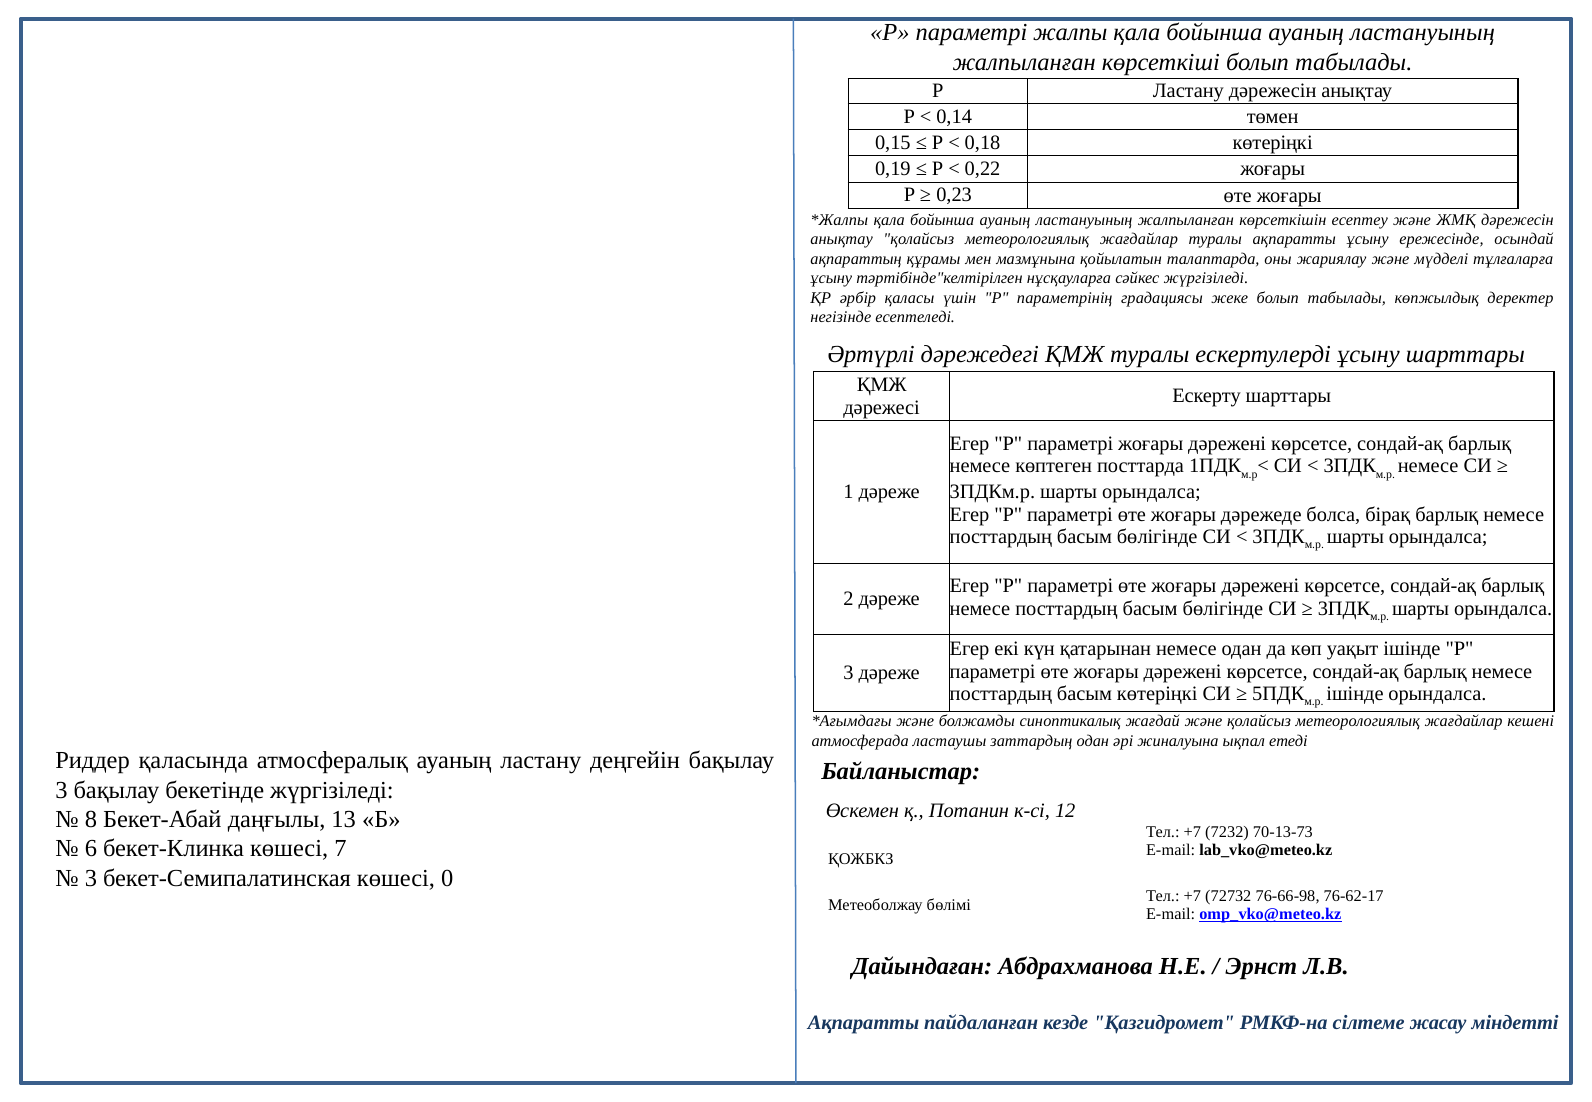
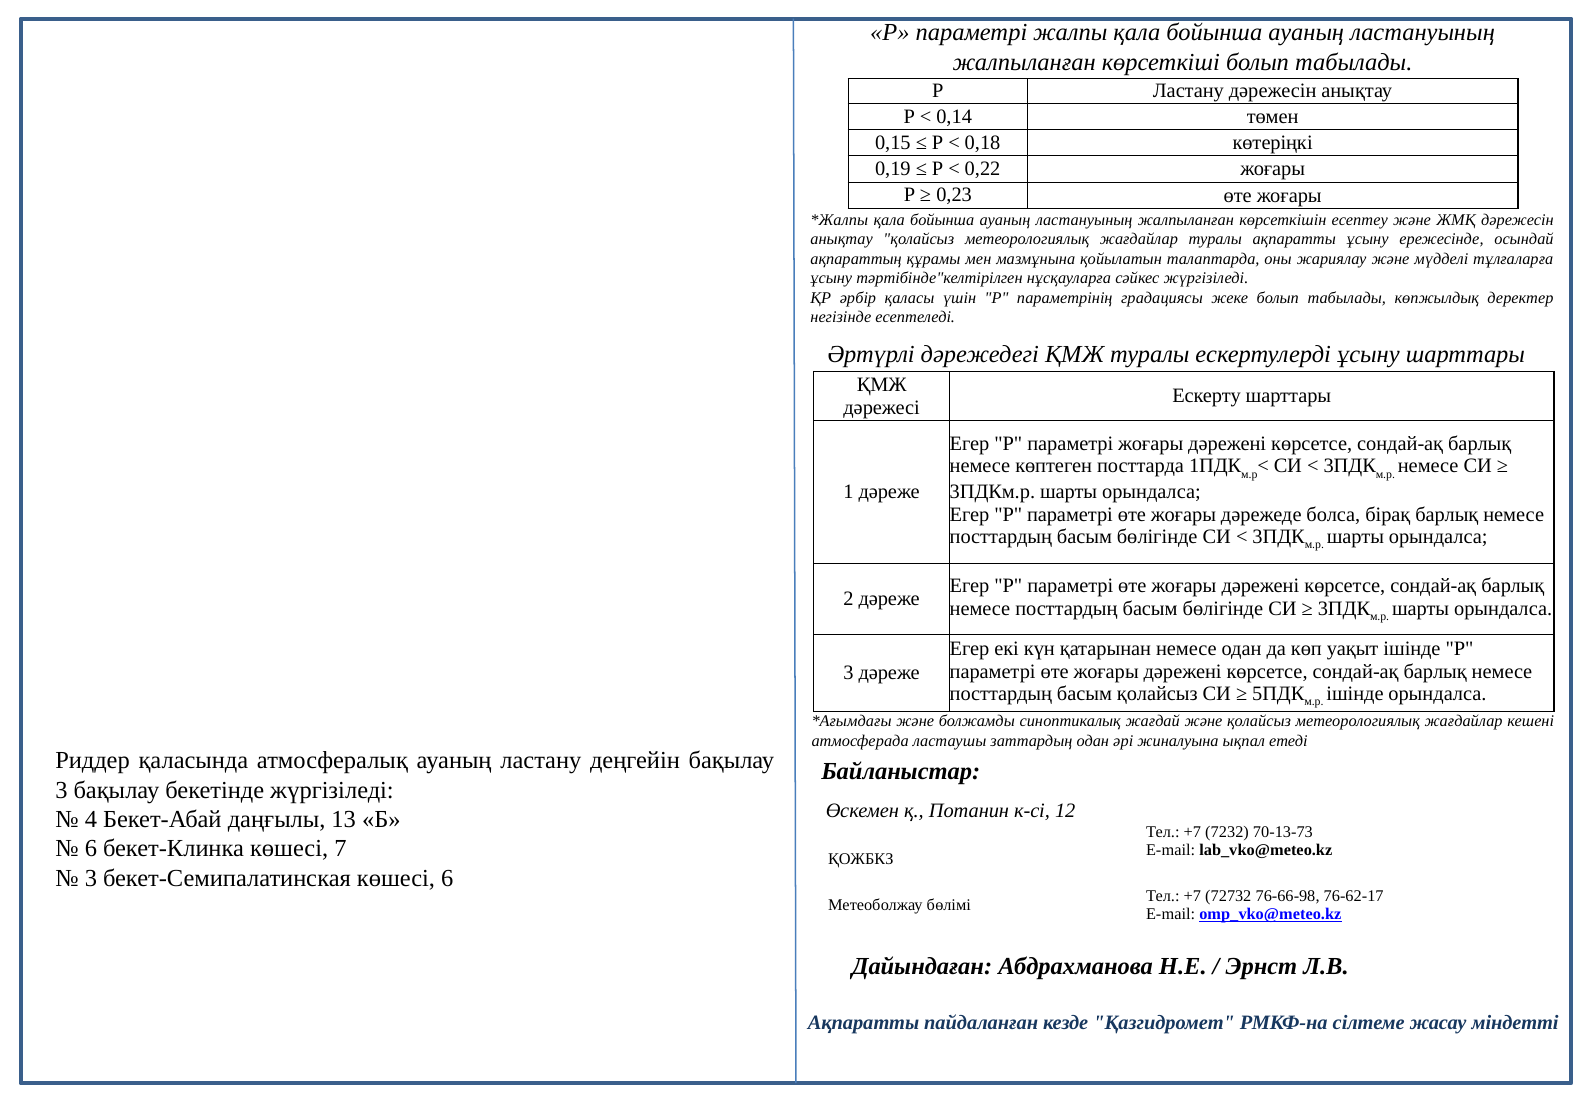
басым көтеріңкі: көтеріңкі -> қолайсыз (1157, 694)
8: 8 -> 4 (91, 820)
көшесі 0: 0 -> 6 (447, 878)
